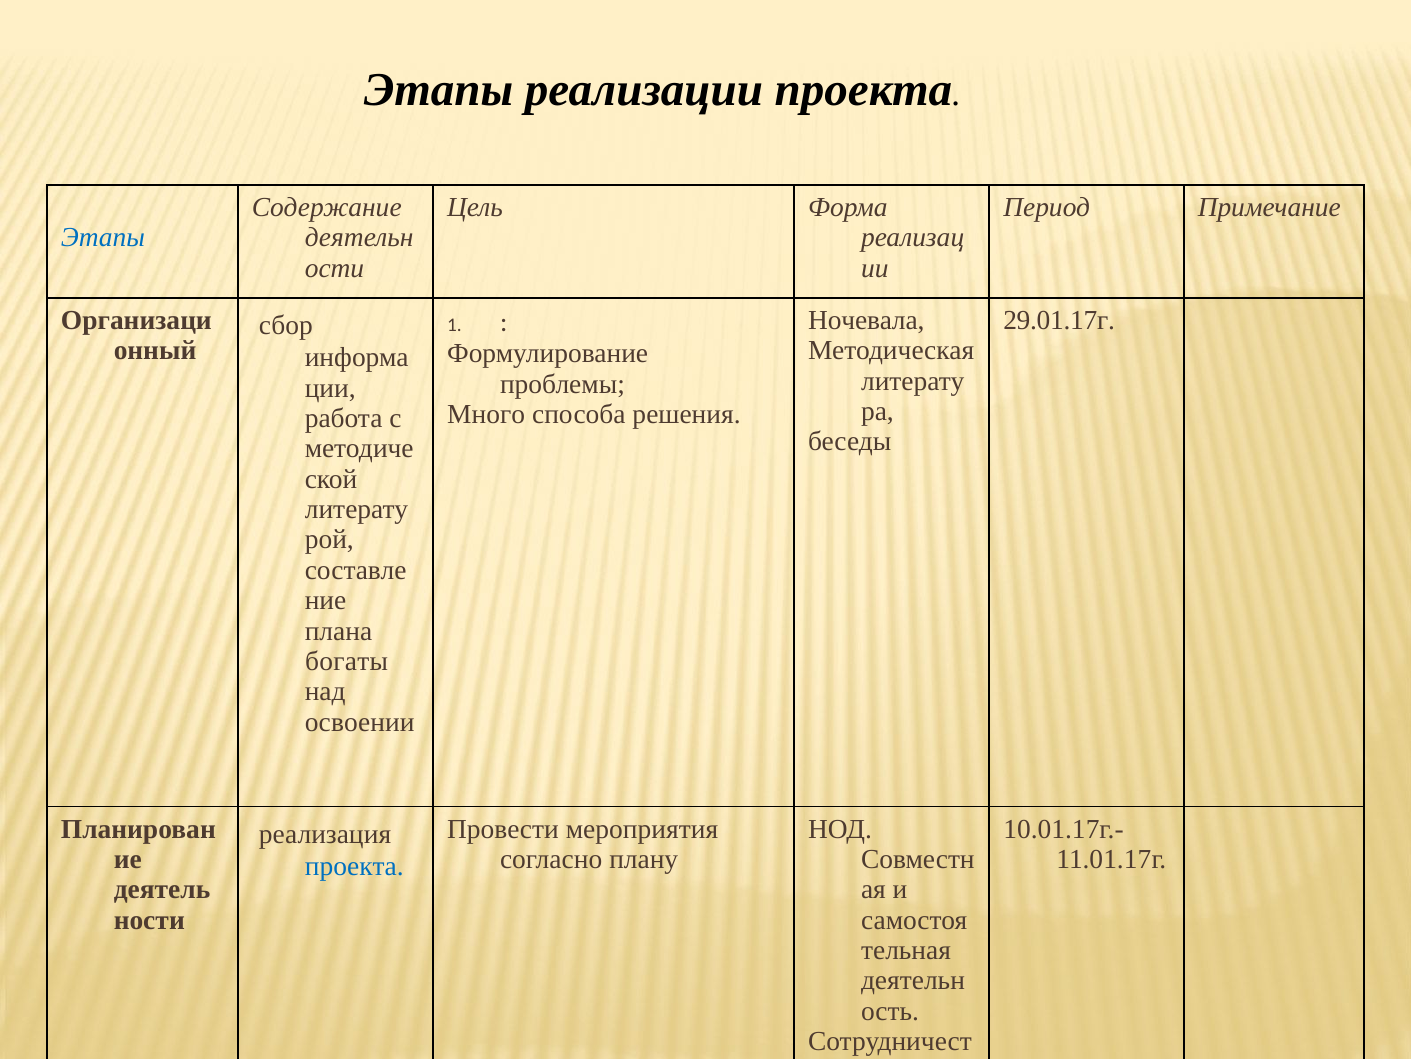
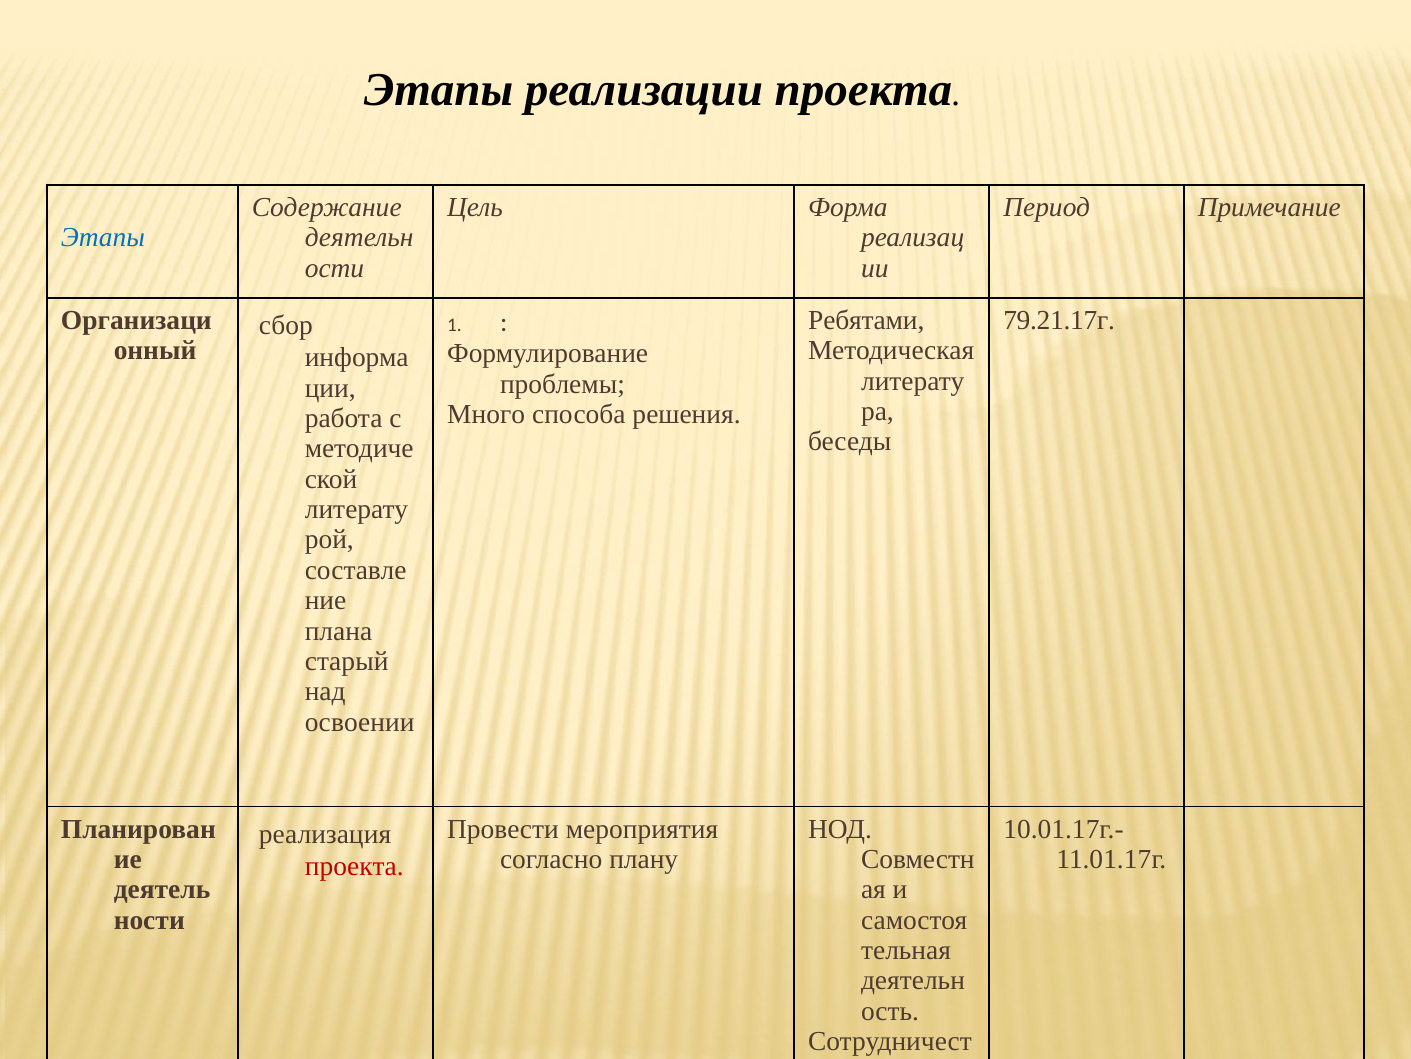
Ночевала: Ночевала -> Ребятами (866, 320)
29.01.17г: 29.01.17г -> 79.21.17г (1059, 320)
богаты: богаты -> старый (347, 661)
проекта colour: blue -> red (354, 866)
